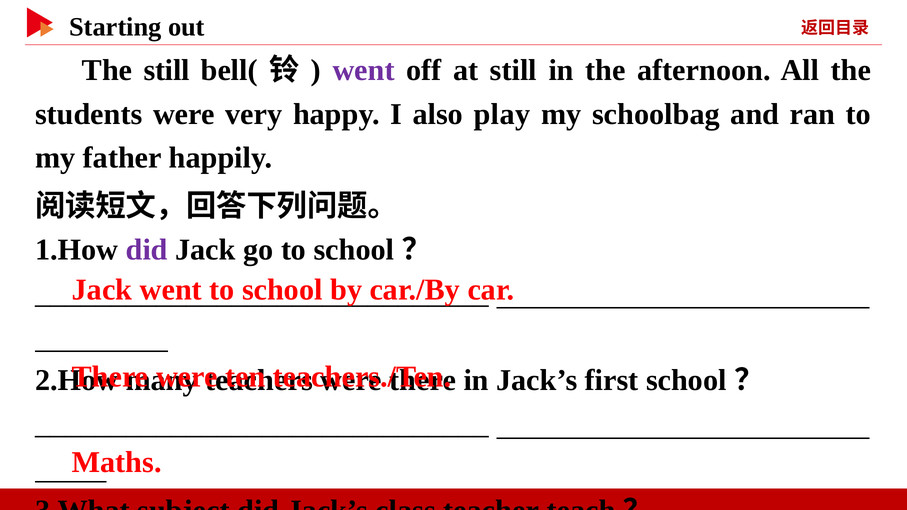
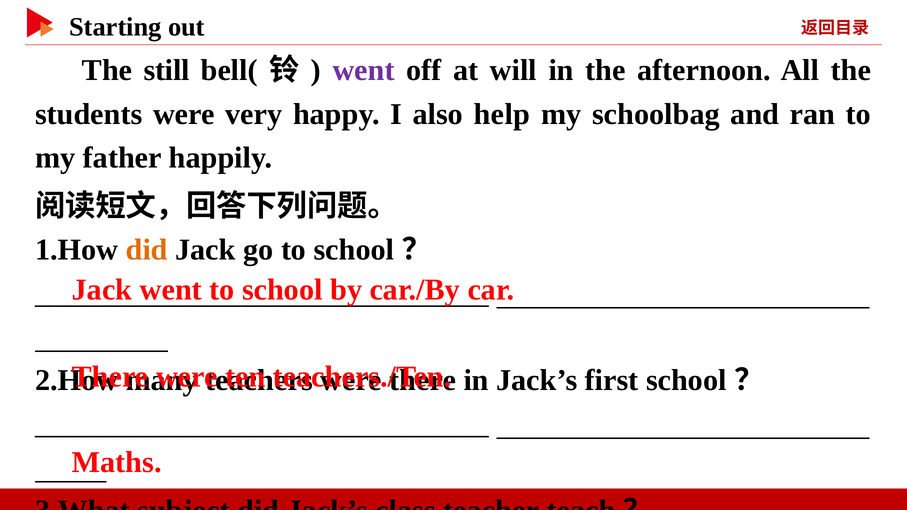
at still: still -> will (513, 71)
play: play -> help (502, 114)
did colour: purple -> orange (147, 250)
